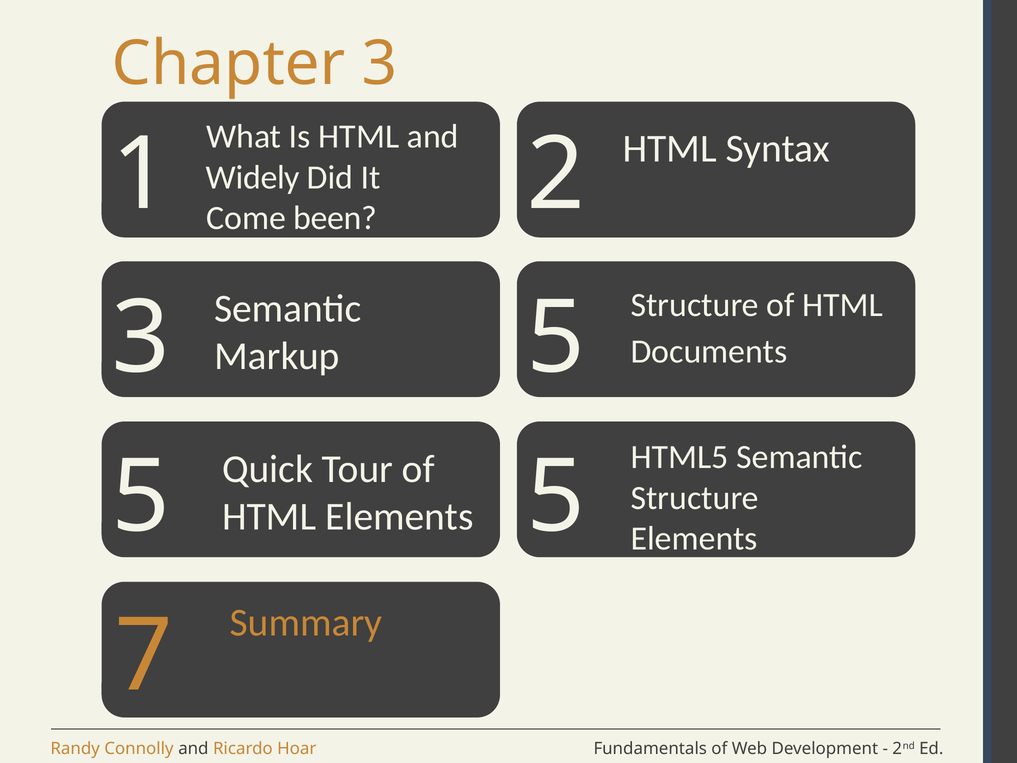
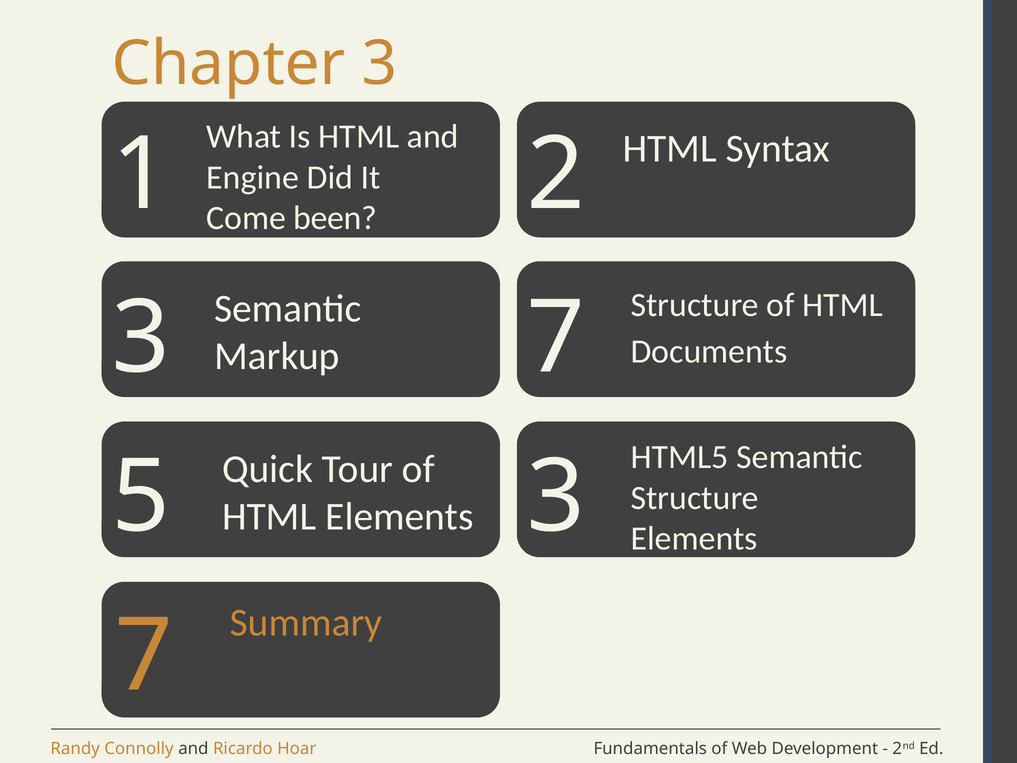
Widely: Widely -> Engine (253, 177)
3 5: 5 -> 7 (556, 338)
5: 5 -> 3 (556, 497)
